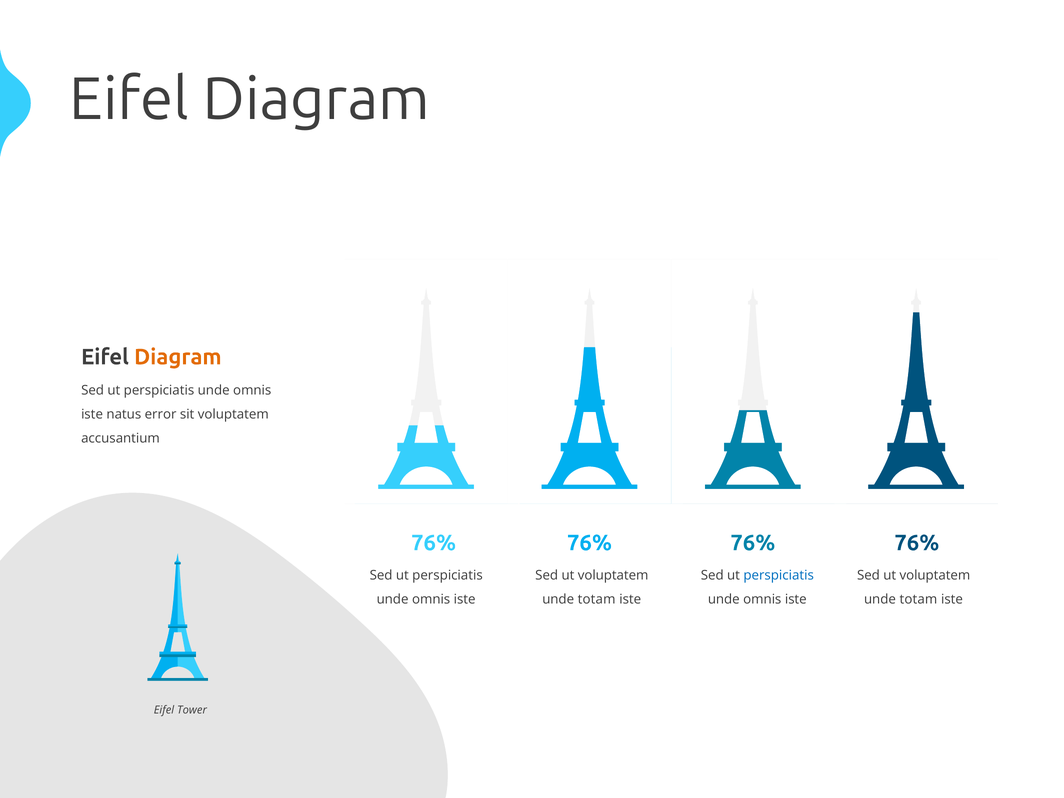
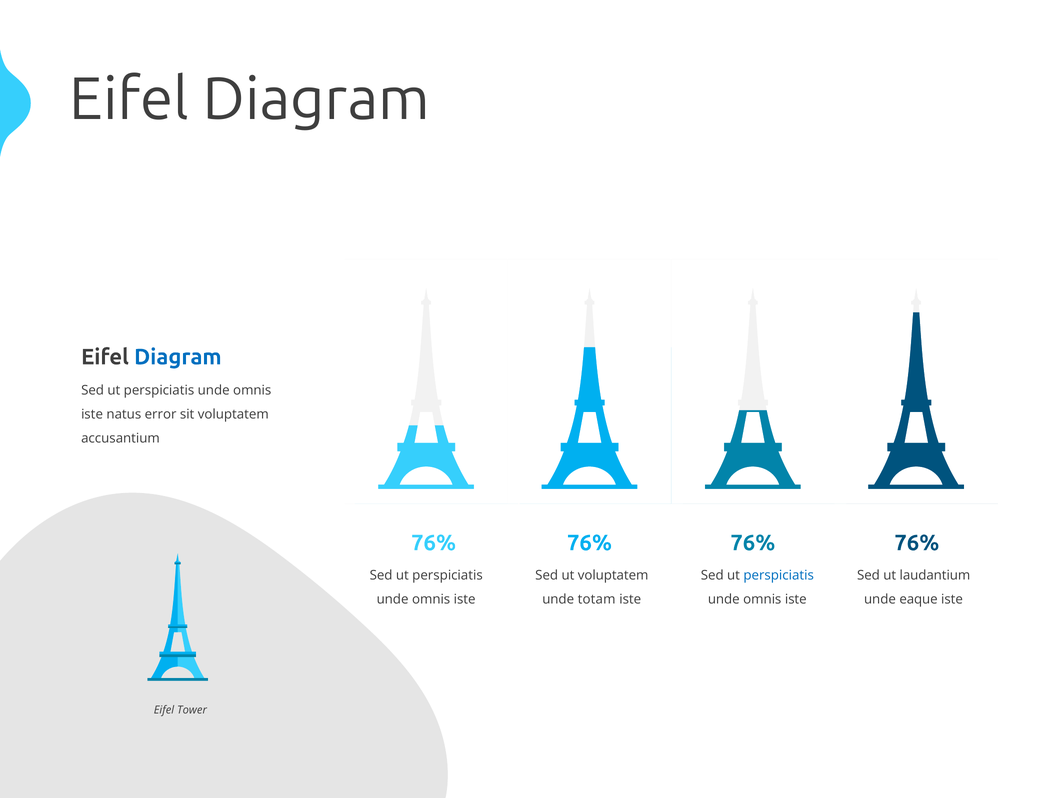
Diagram colour: orange -> blue (178, 357)
voluptatem: voluptatem -> laudantium (935, 576)
totam: totam -> eaque (919, 600)
